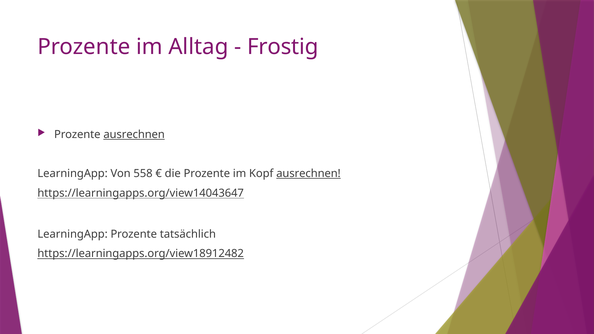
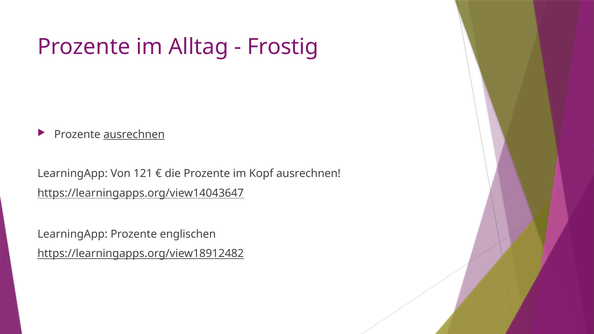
558: 558 -> 121 (143, 174)
ausrechnen underline: present -> none (308, 174)
tatsächlich: tatsächlich -> englischen (188, 234)
